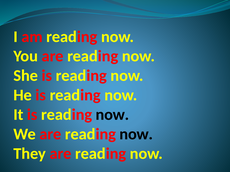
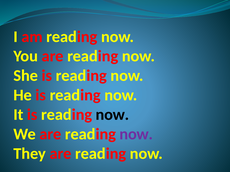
now colour: black -> purple (136, 134)
